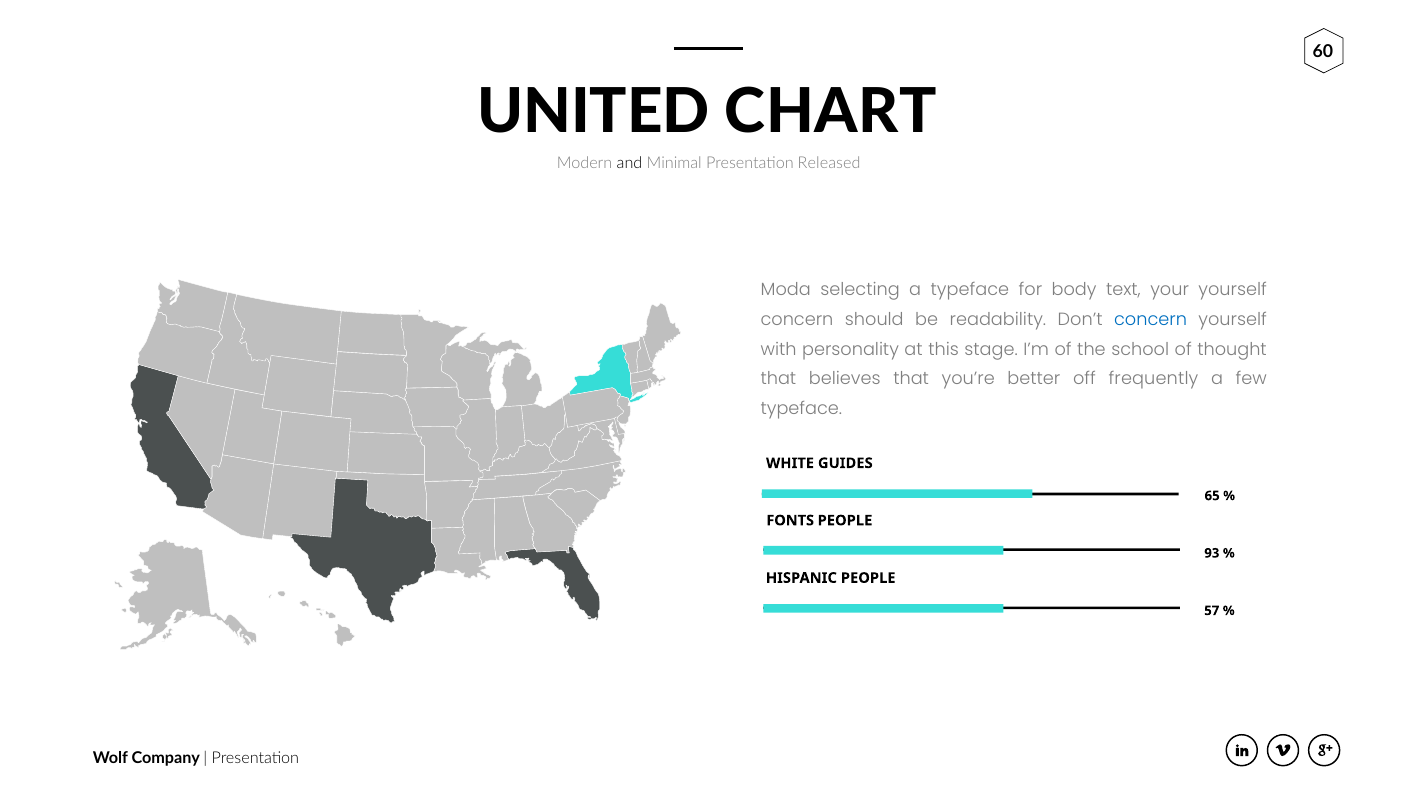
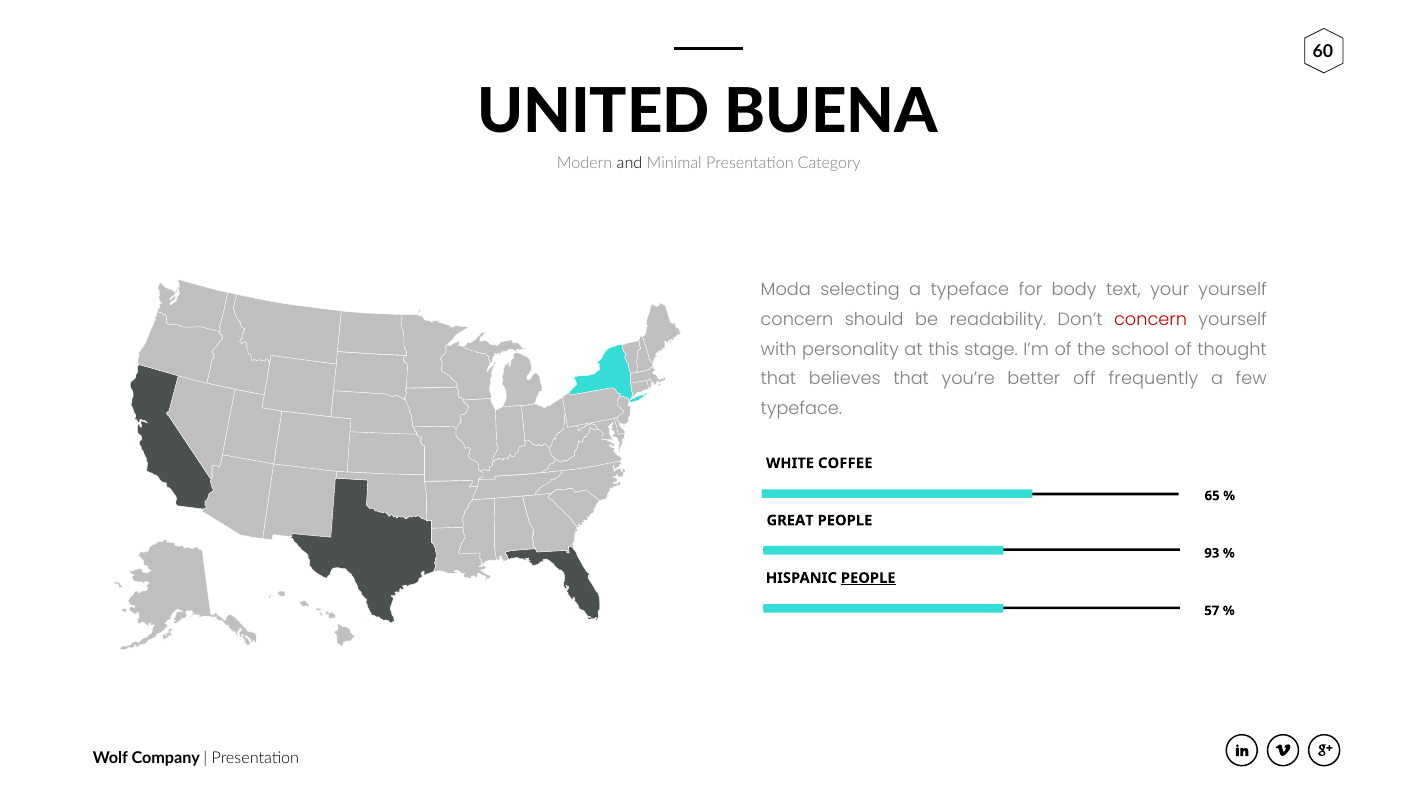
CHART: CHART -> BUENA (831, 112)
Released: Released -> Category (829, 163)
concern colour: blue -> red (1151, 320)
GUIDES: GUIDES -> COFFEE (845, 463)
FONTS: FONTS -> GREAT (790, 521)
PEOPLE underline: none -> present (868, 578)
